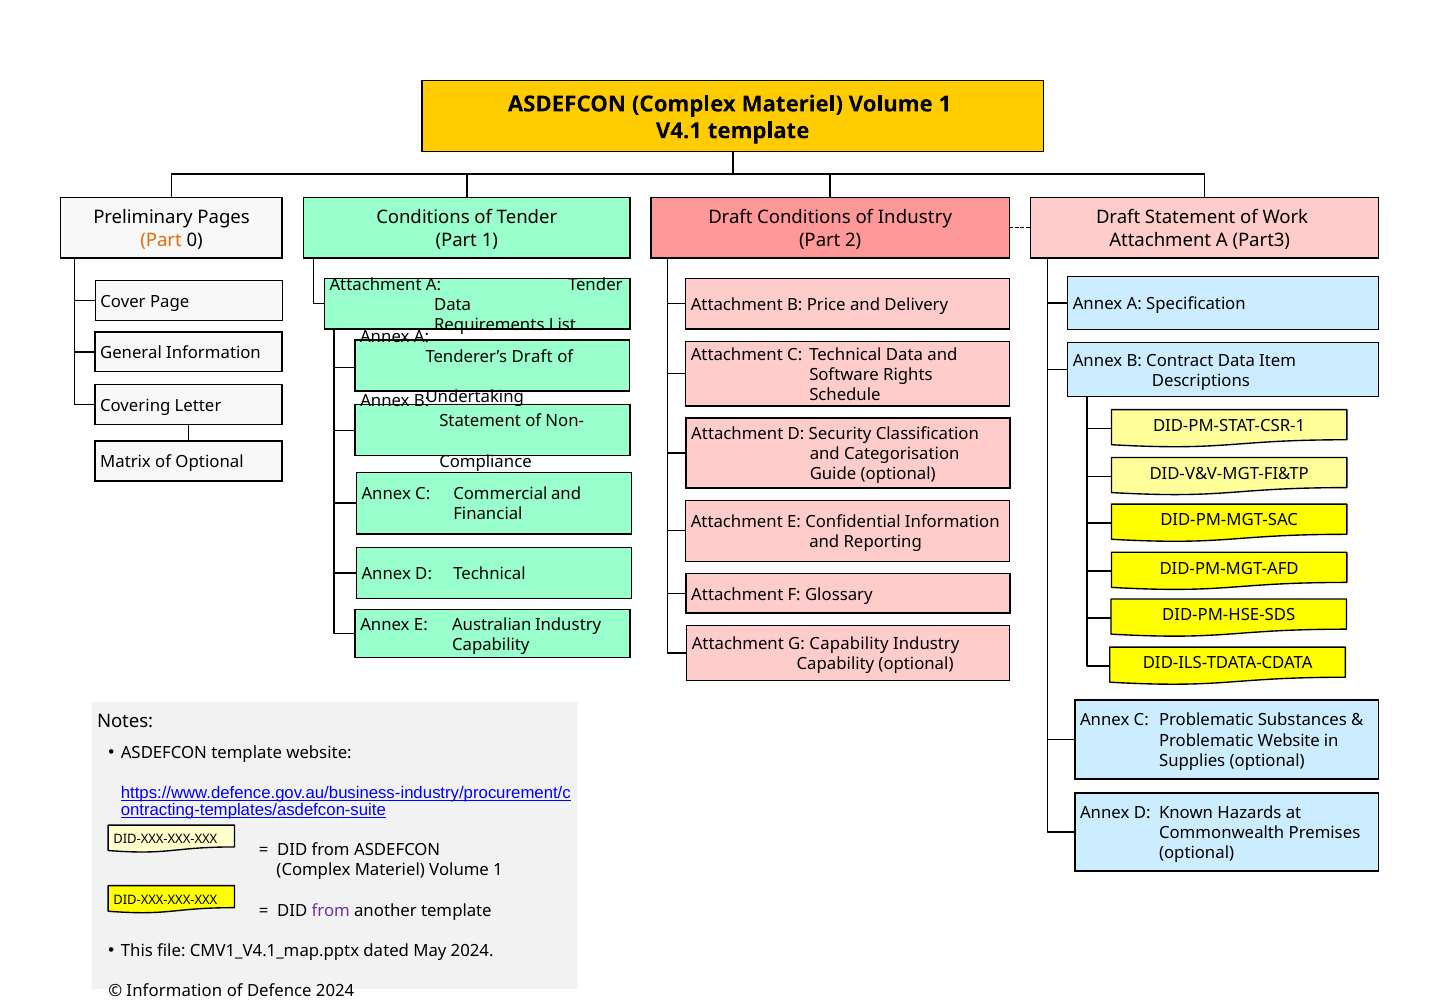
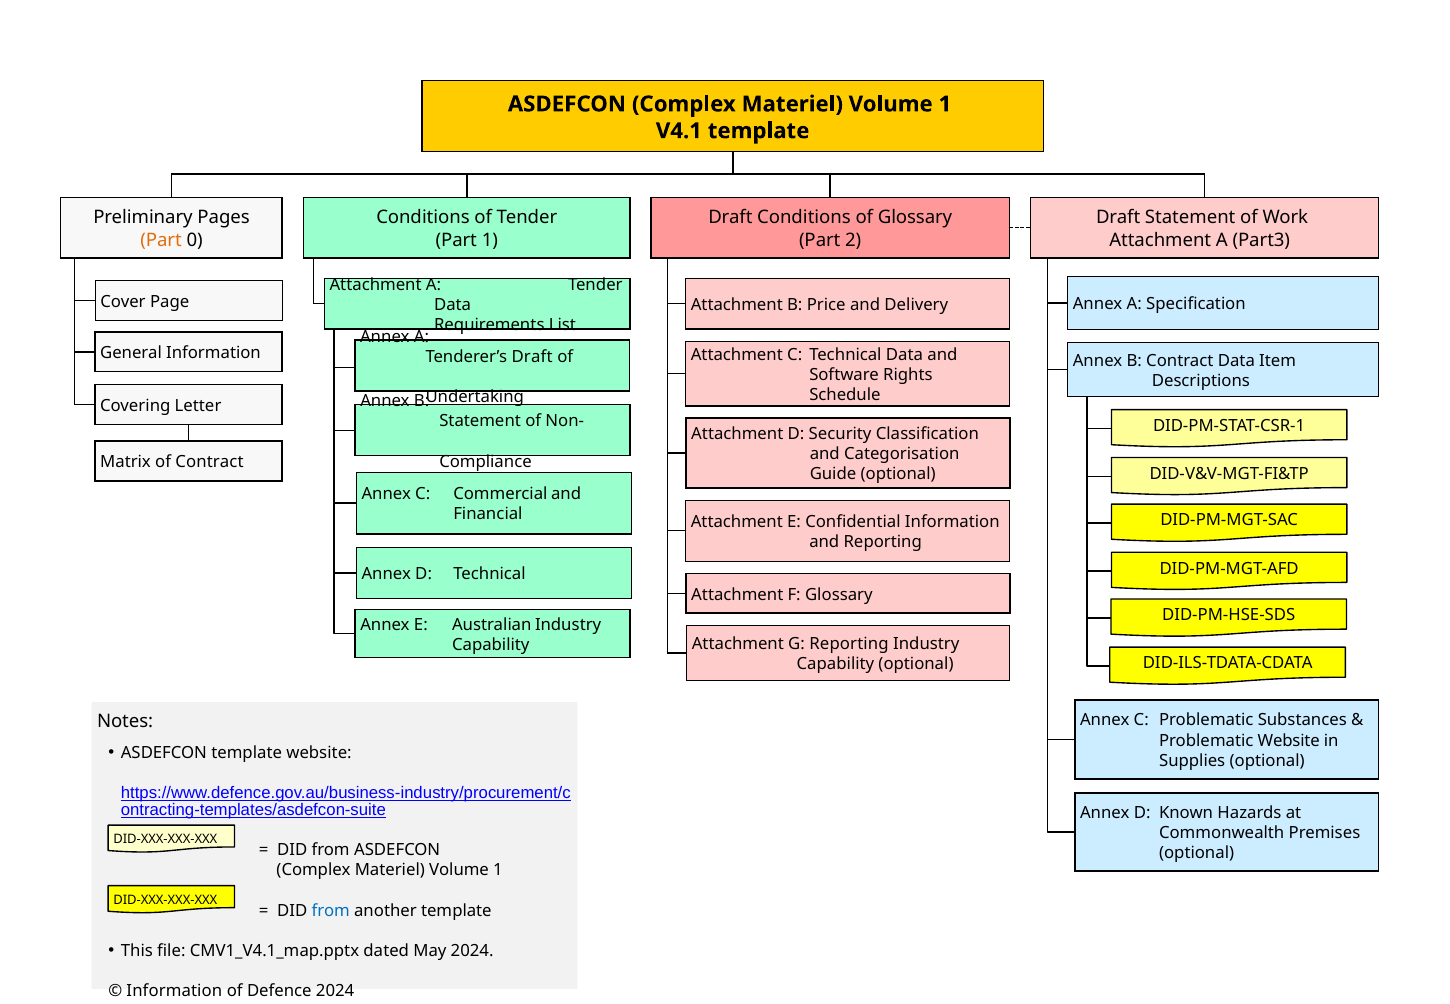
of Industry: Industry -> Glossary (915, 218)
of Optional: Optional -> Contract (210, 462)
G Capability: Capability -> Reporting (849, 644)
from colour: purple -> blue (331, 910)
